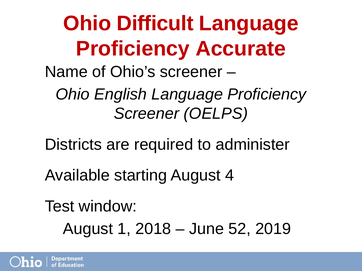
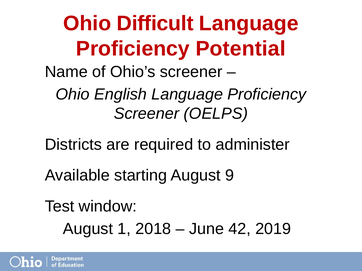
Accurate: Accurate -> Potential (241, 49)
4: 4 -> 9 (230, 176)
52: 52 -> 42 (240, 229)
